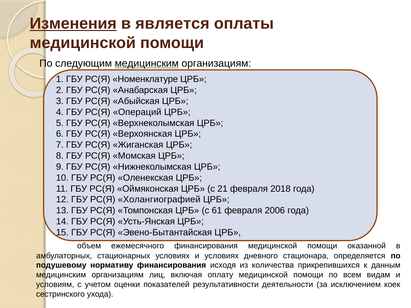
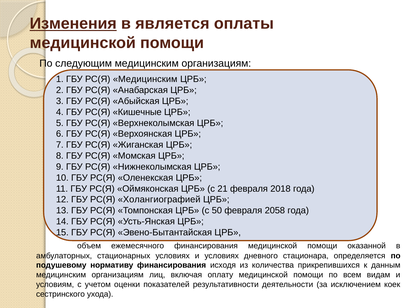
медицинским underline: present -> none (147, 63)
РС(Я Номенклатуре: Номенклатуре -> Медицинским (145, 79)
Операций: Операций -> Кишечные (137, 112)
61: 61 -> 50 (217, 211)
2006: 2006 -> 2058 (275, 211)
